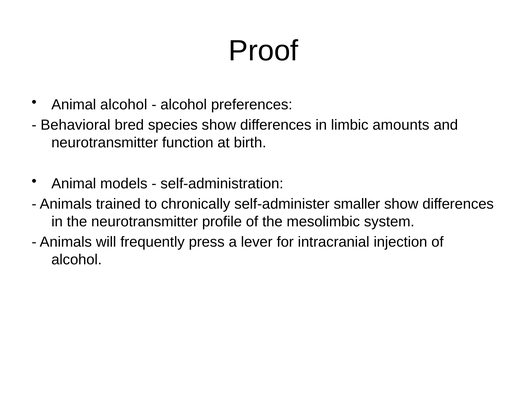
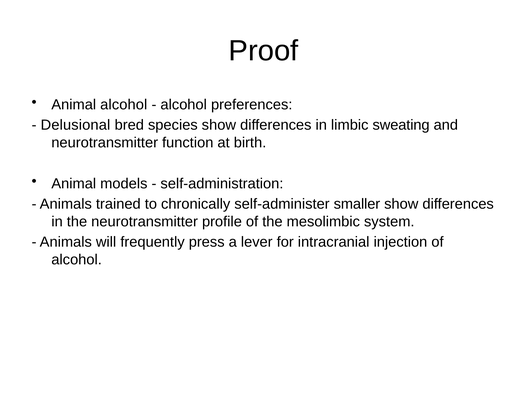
Behavioral: Behavioral -> Delusional (75, 125)
amounts: amounts -> sweating (401, 125)
